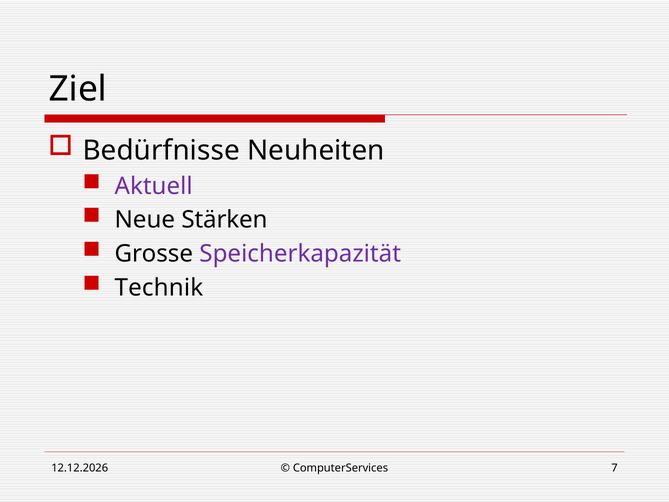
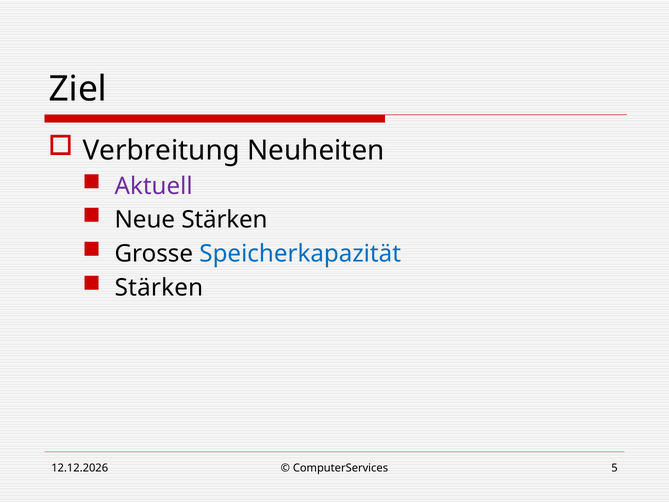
Bedürfnisse: Bedürfnisse -> Verbreitung (161, 150)
Speicherkapazität colour: purple -> blue (300, 254)
Technik: Technik -> Stärken (159, 287)
7: 7 -> 5 (615, 468)
